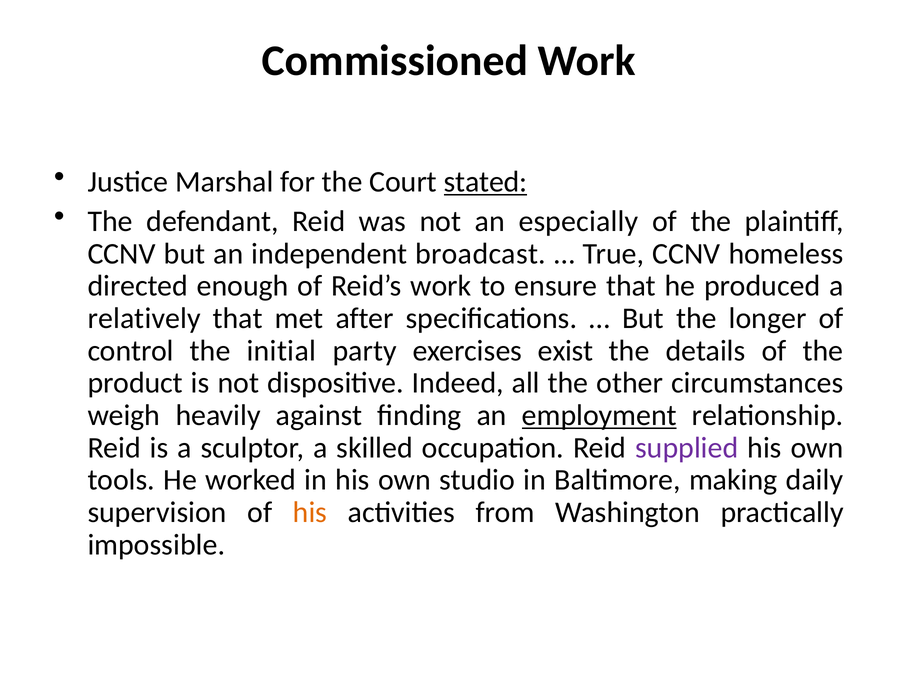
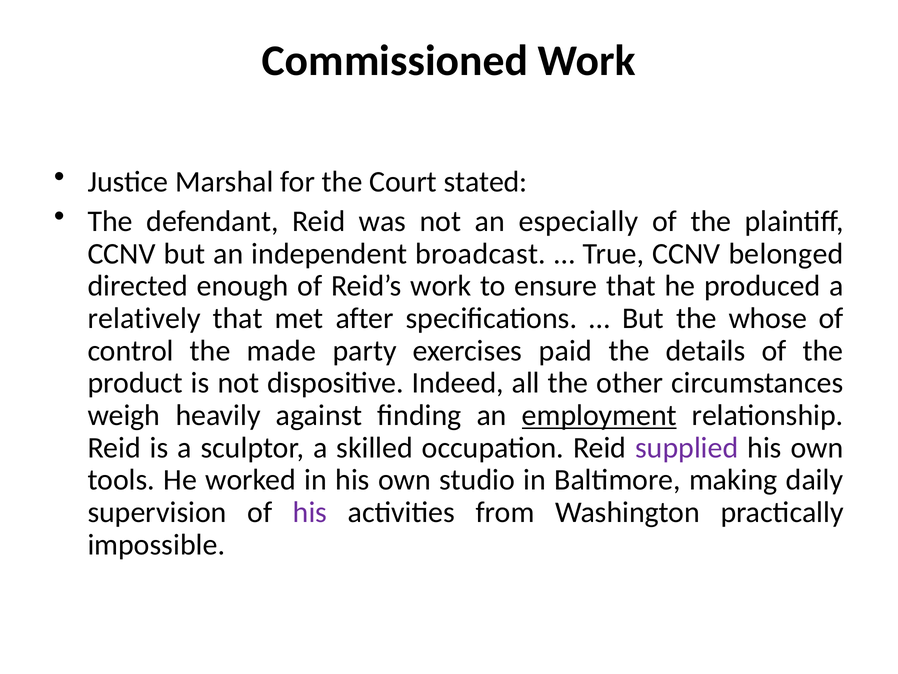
stated underline: present -> none (486, 182)
homeless: homeless -> belonged (786, 254)
longer: longer -> whose (768, 318)
initial: initial -> made (281, 350)
exist: exist -> paid (565, 350)
his colour: orange -> purple (310, 512)
